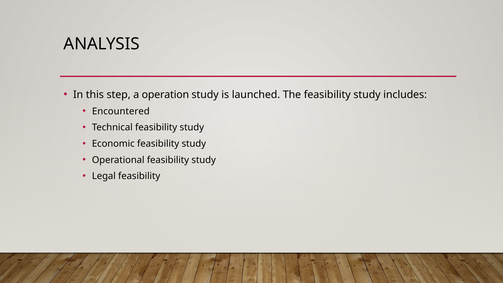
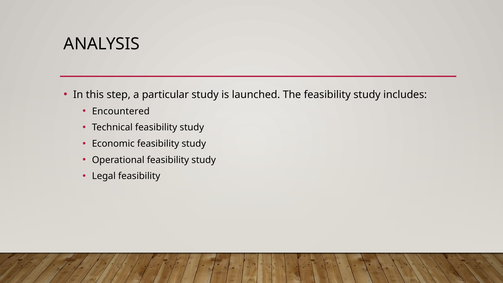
operation: operation -> particular (165, 95)
